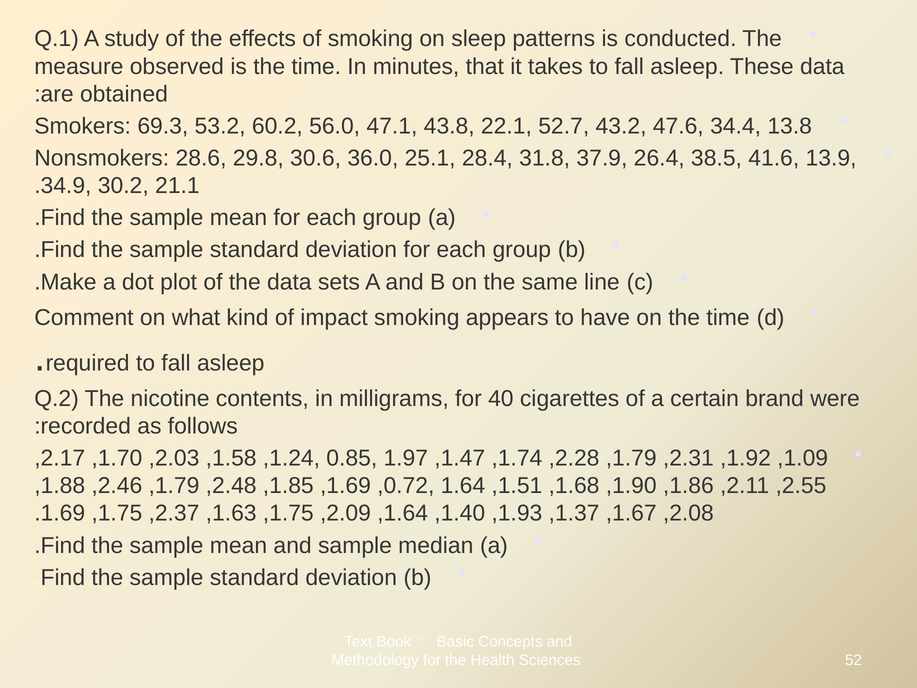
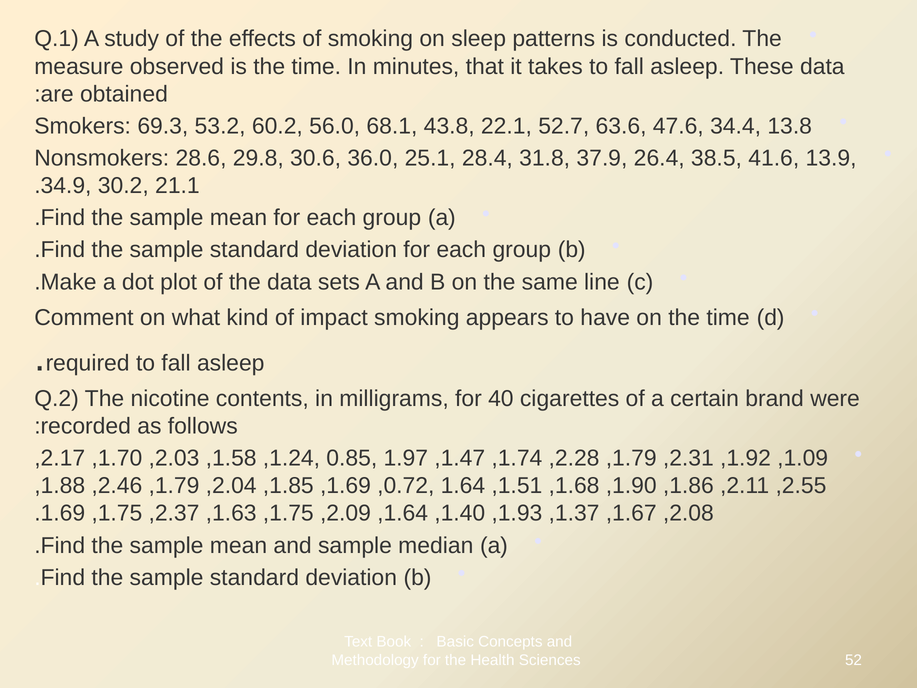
47.1: 47.1 -> 68.1 (392, 126)
43.2: 43.2 -> 63.6 (621, 126)
2.48: 2.48 -> 2.04 (234, 486)
